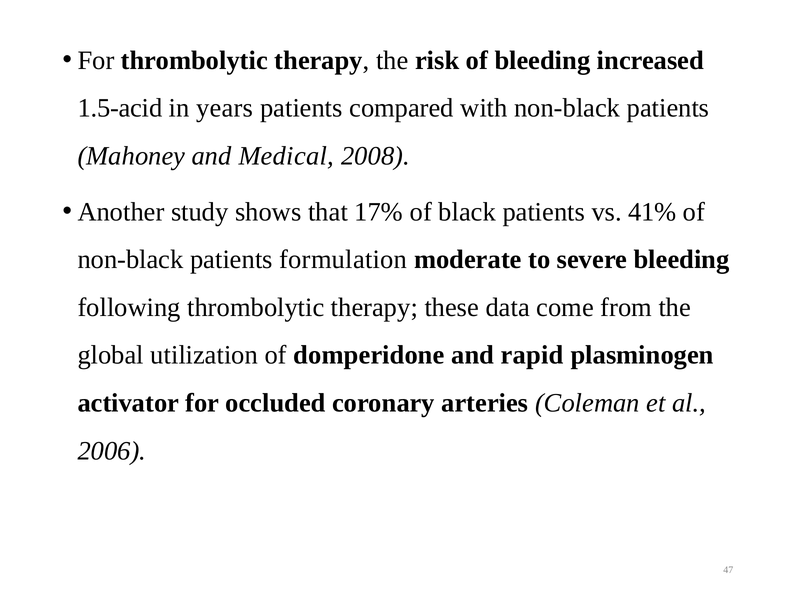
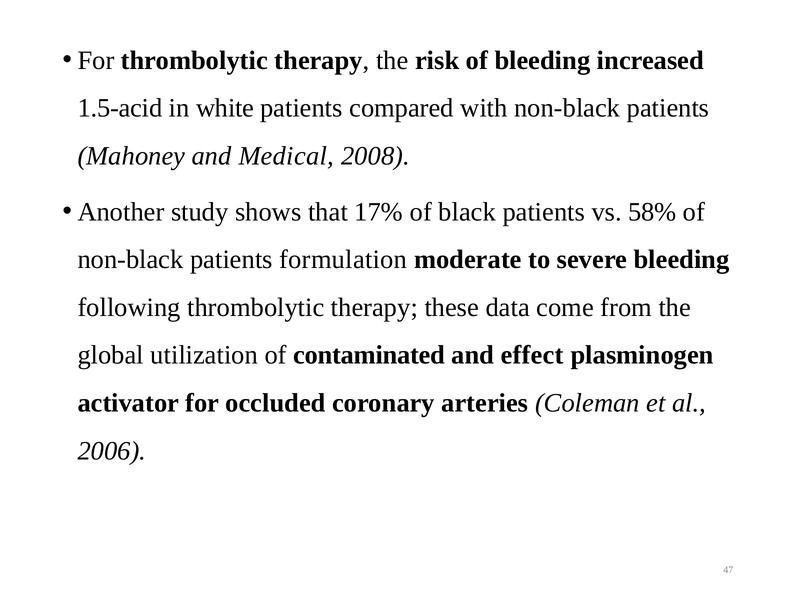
years: years -> white (225, 108)
41%: 41% -> 58% (652, 212)
domperidone: domperidone -> contaminated (369, 355)
rapid: rapid -> effect (532, 355)
